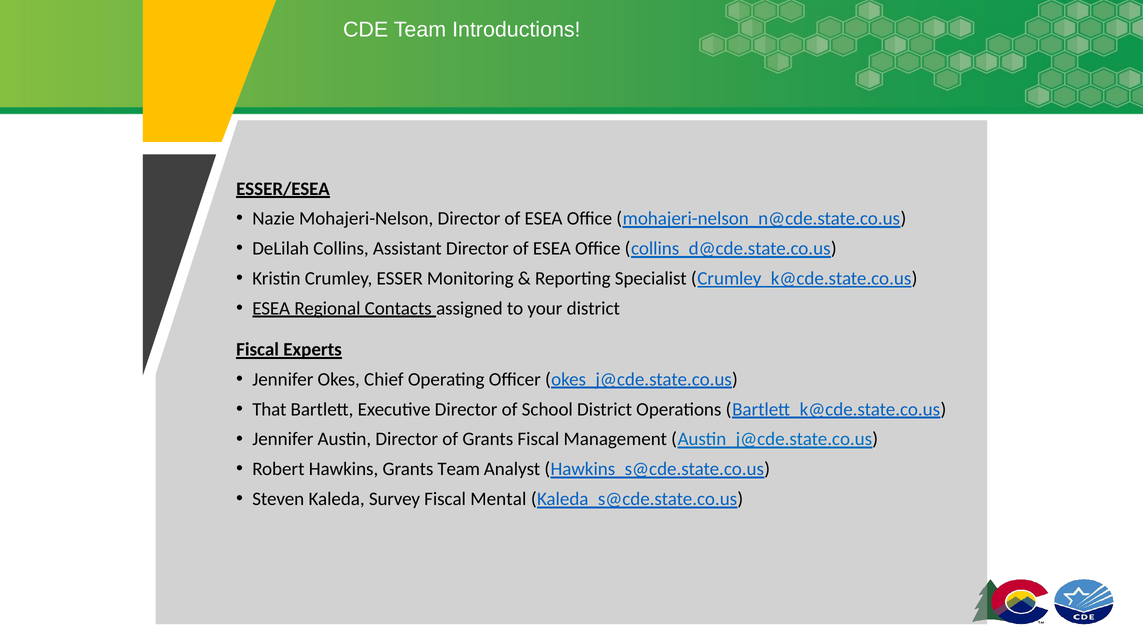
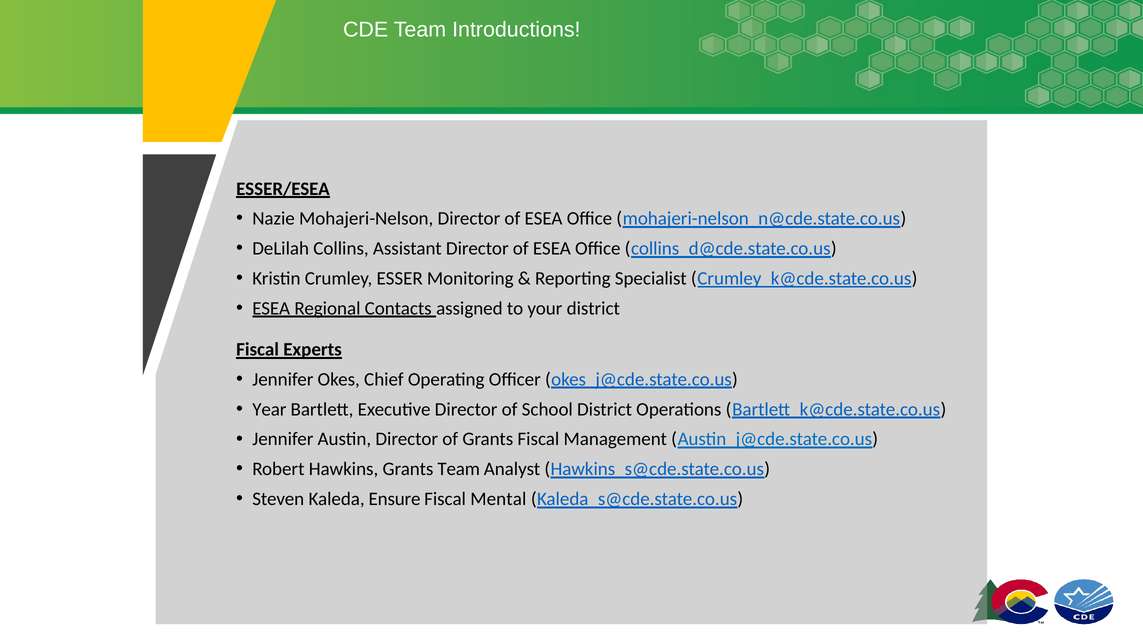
That: That -> Year (269, 409)
Survey: Survey -> Ensure (395, 499)
